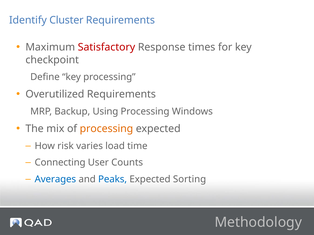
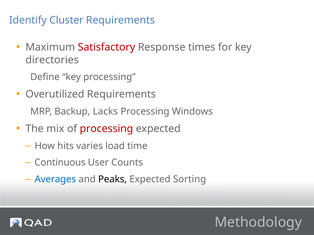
checkpoint: checkpoint -> directories (52, 60)
Using: Using -> Lacks (105, 112)
processing colour: orange -> red (106, 129)
risk: risk -> hits (66, 146)
Connecting: Connecting -> Continuous (60, 163)
Peaks colour: blue -> black (113, 180)
